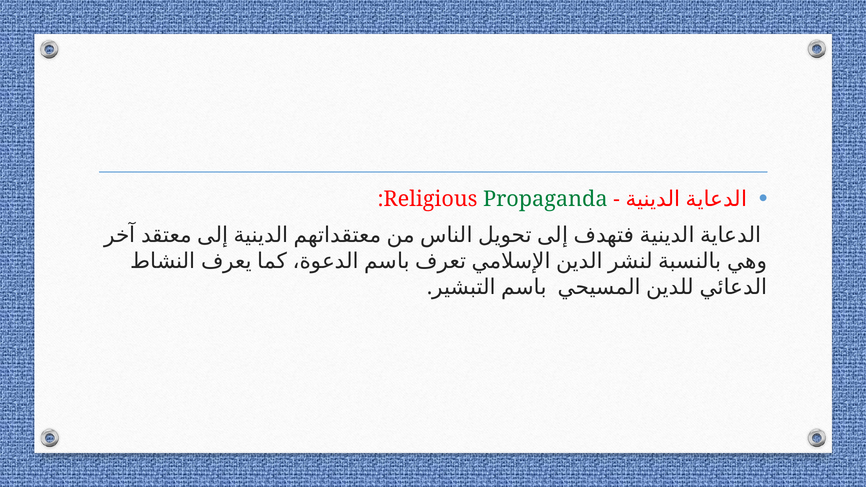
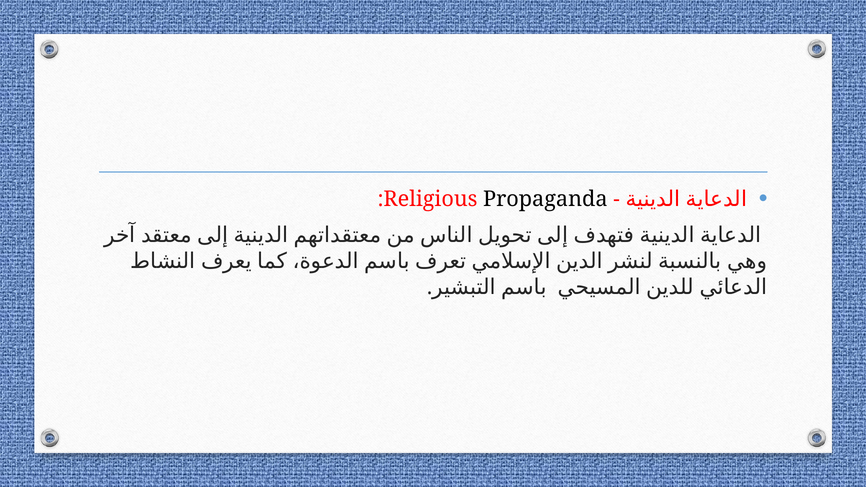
Propaganda colour: green -> black (545, 199)
